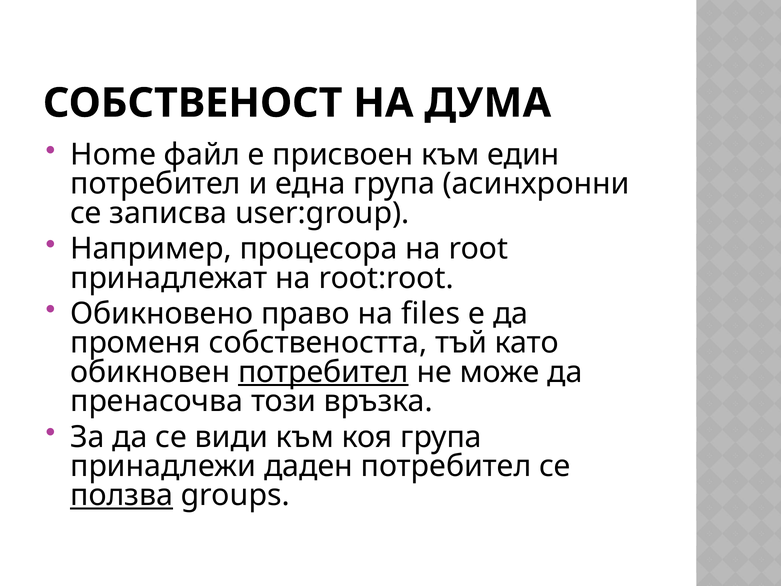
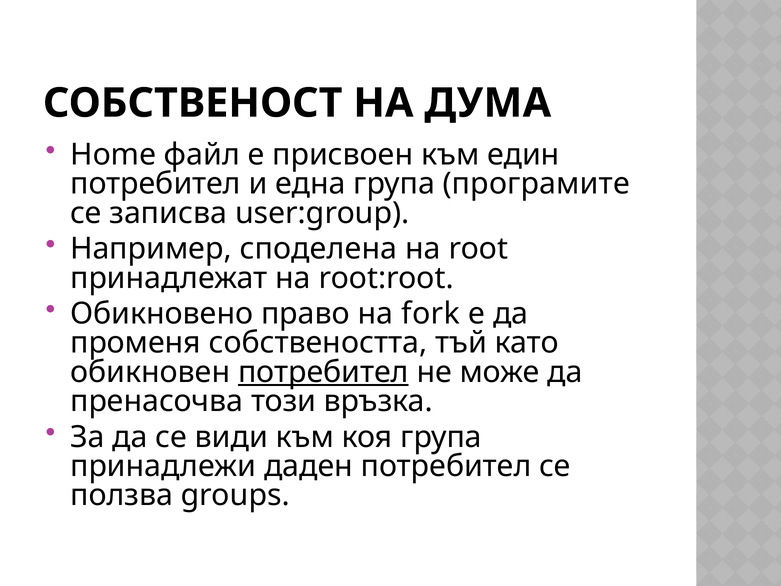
асинхронни: асинхронни -> програмите (536, 184)
процесора: процесора -> споделена (318, 249)
files: files -> fork (431, 314)
ползва underline: present -> none (122, 495)
